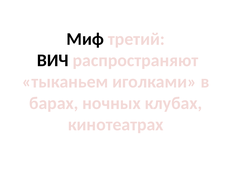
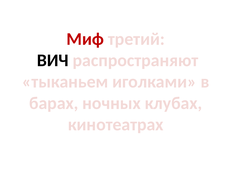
Миф colour: black -> red (85, 39)
